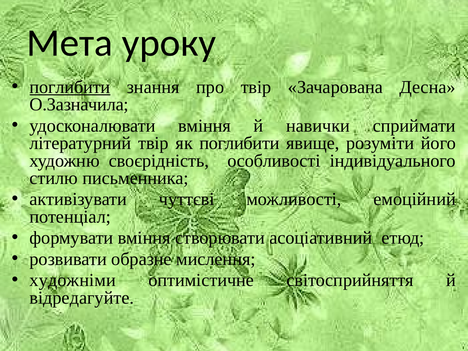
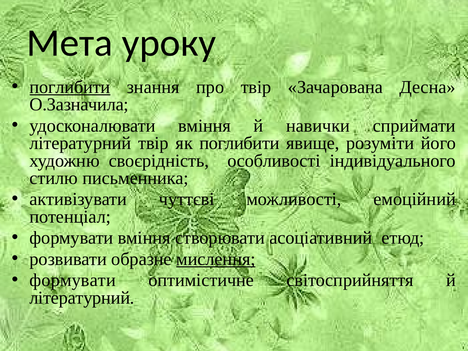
мислення underline: none -> present (216, 259)
художніми: художніми -> формувати (73, 280)
відредагуйте: відредагуйте -> літературний (82, 298)
